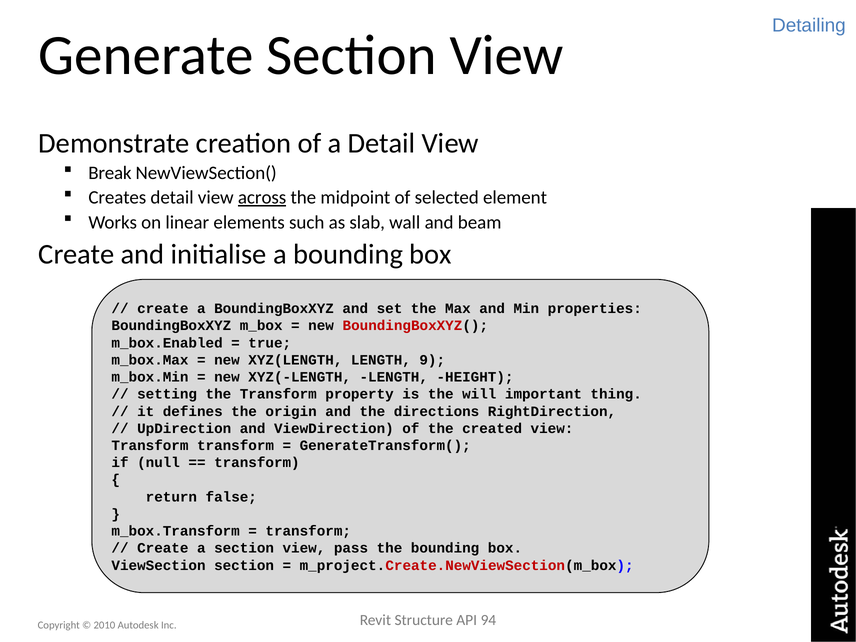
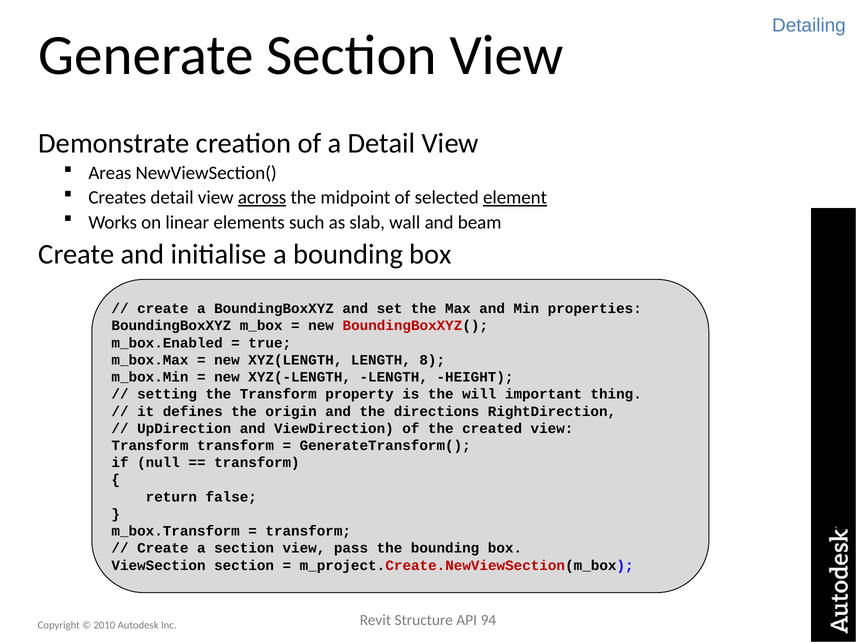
Break: Break -> Areas (110, 173)
element underline: none -> present (515, 198)
9: 9 -> 8 (432, 360)
